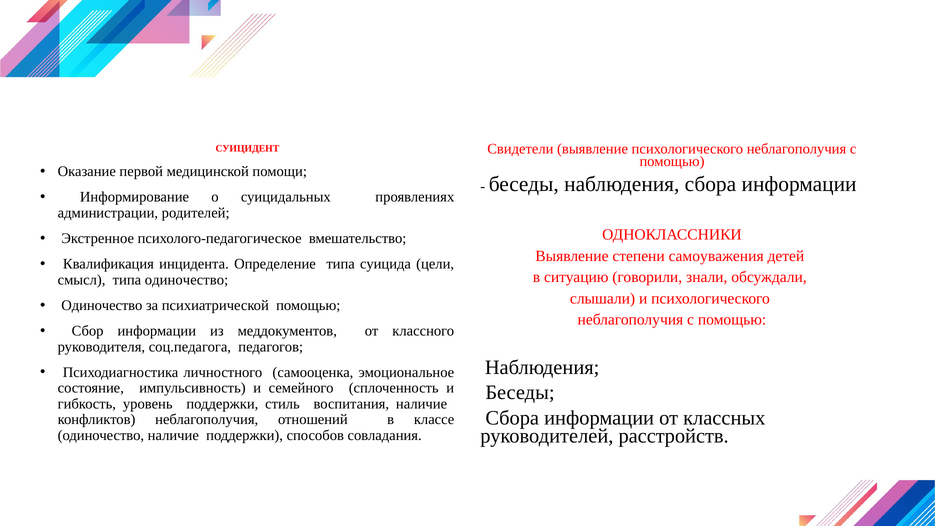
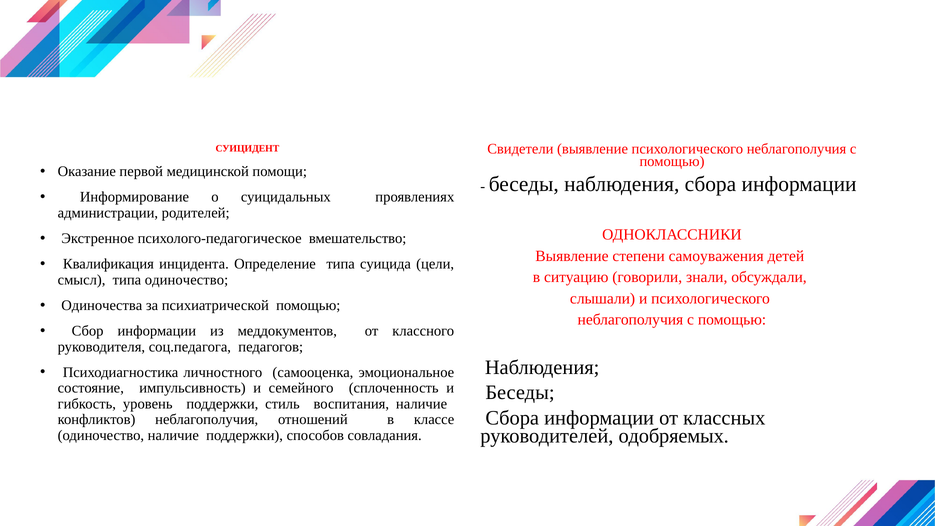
Одиночество: Одиночество -> Одиночества (102, 305)
расстройств: расстройств -> одобряемых (674, 436)
